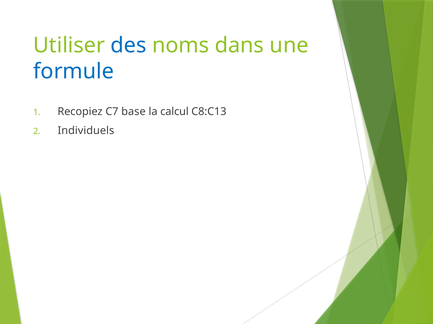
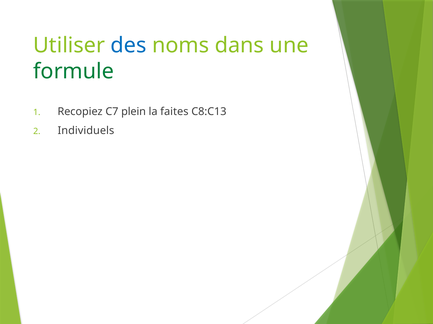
formule colour: blue -> green (74, 72)
base: base -> plein (134, 112)
calcul: calcul -> faites (174, 112)
